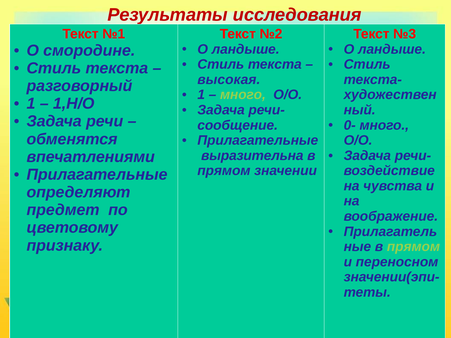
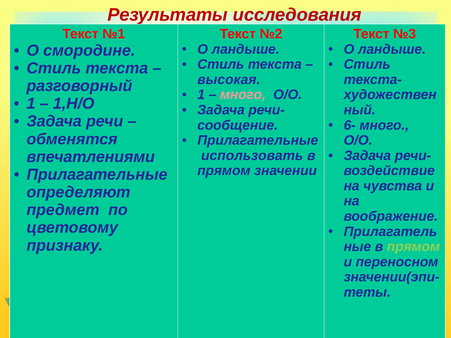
много colour: light green -> pink (243, 95)
0-: 0- -> 6- (350, 125)
выразительна: выразительна -> использовать (252, 156)
